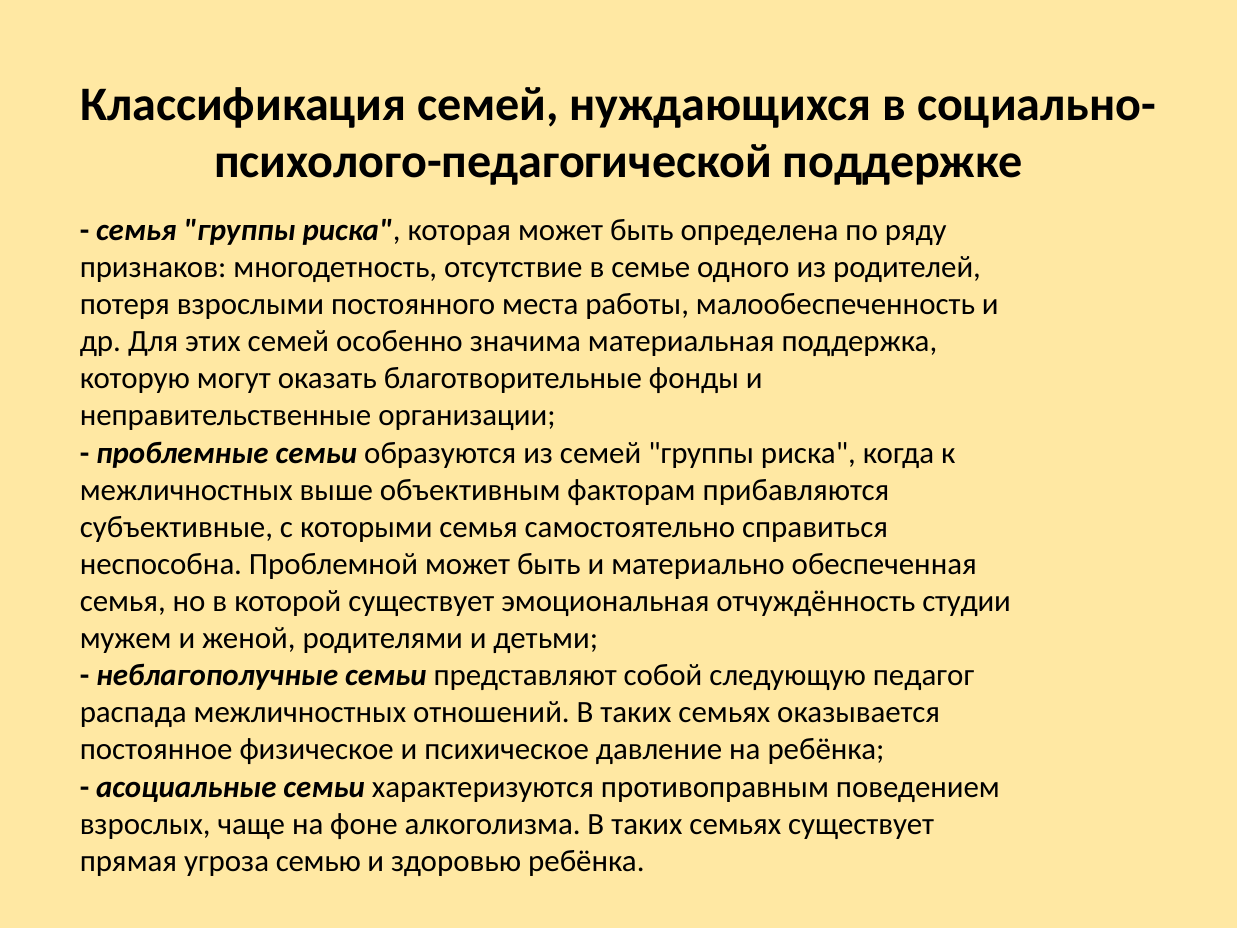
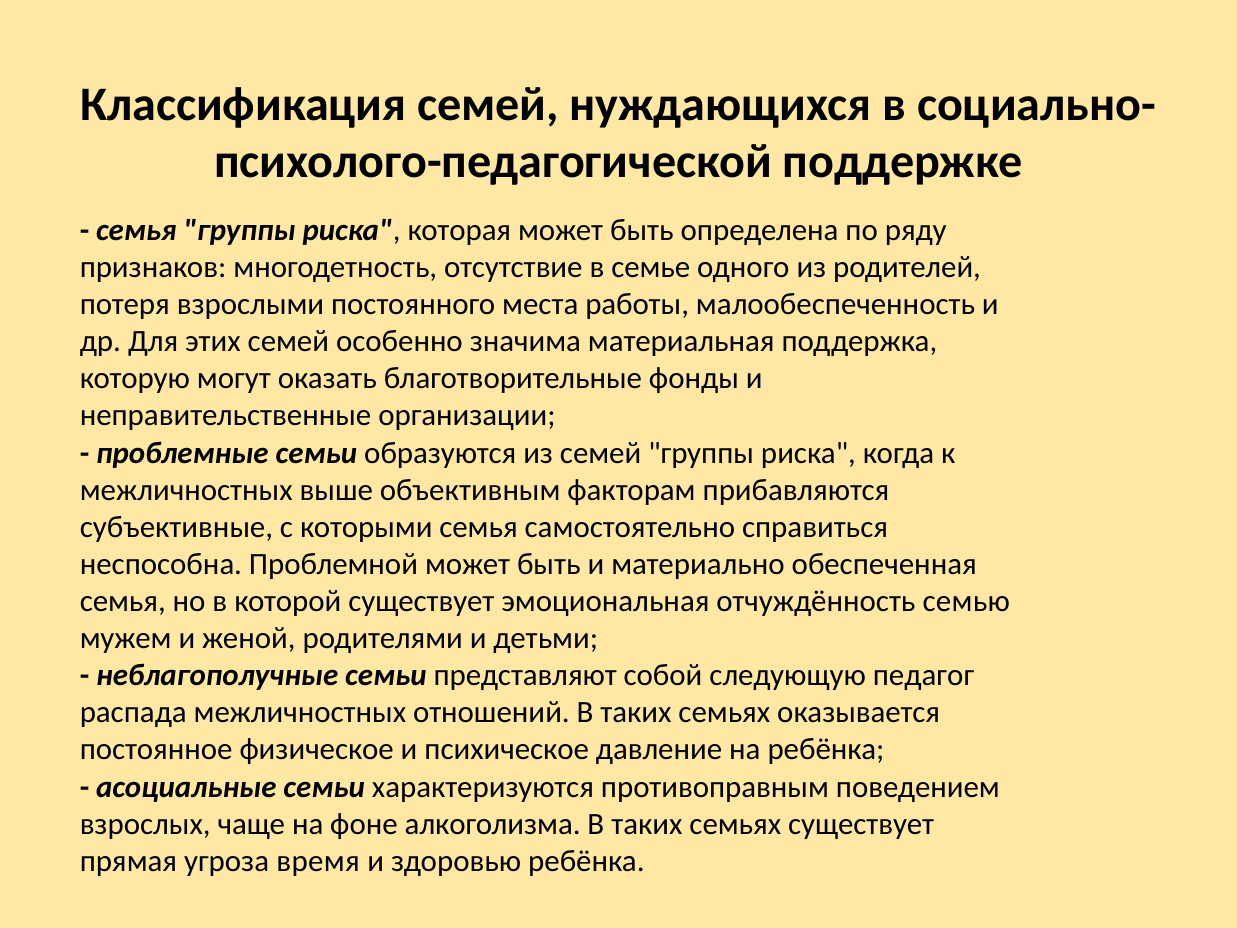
студии: студии -> семью (966, 601)
семью: семью -> время (318, 861)
